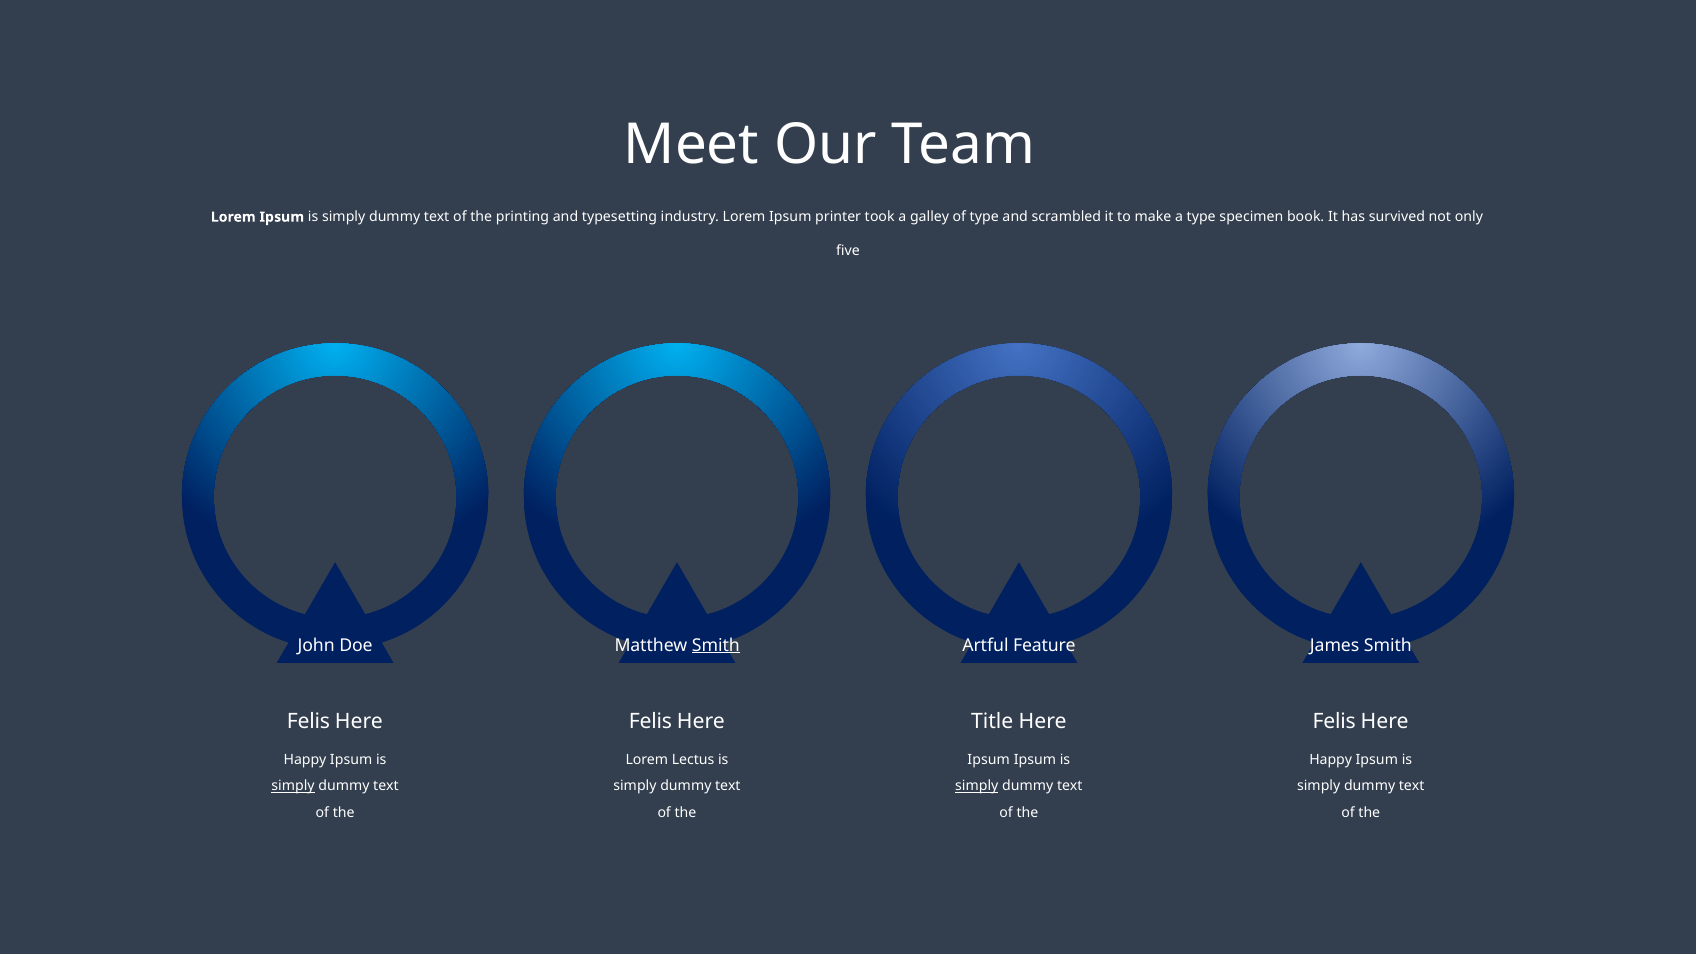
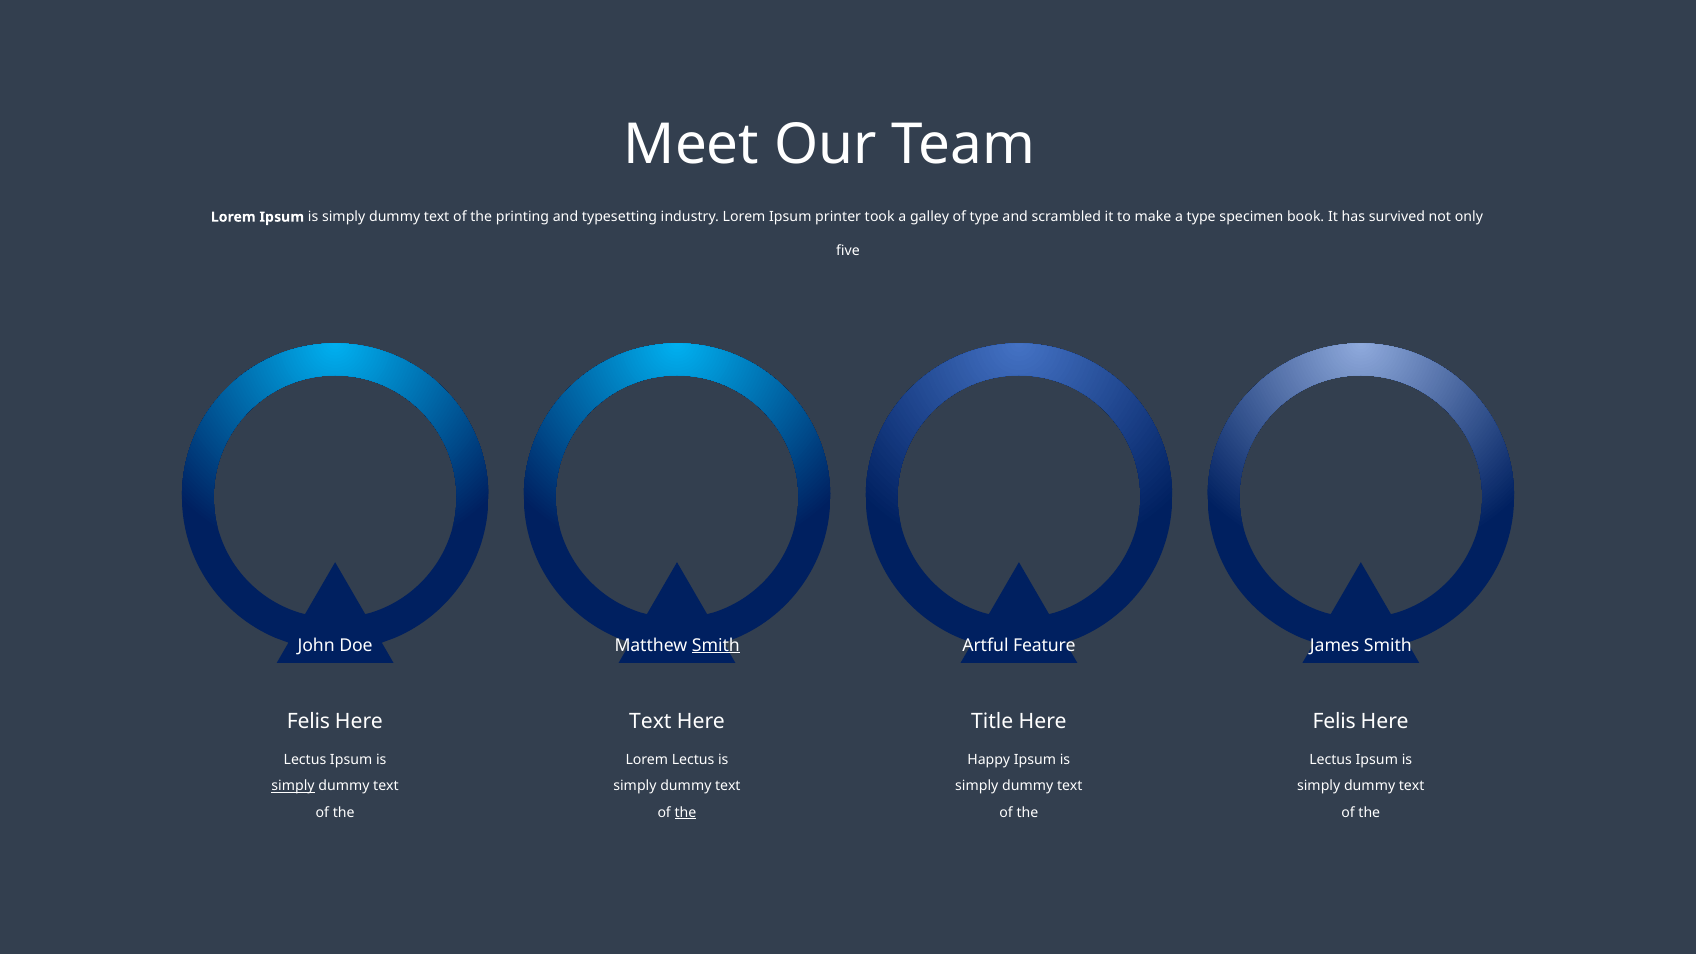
Felis: Felis -> Text (650, 722)
Happy: Happy -> Lectus (305, 759)
Ipsum: Ipsum -> Happy (989, 759)
Happy: Happy -> Lectus (1331, 759)
simply underline: present -> none (977, 786)
the underline: none -> present (686, 812)
